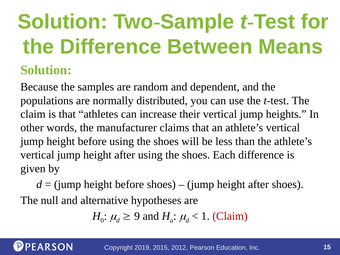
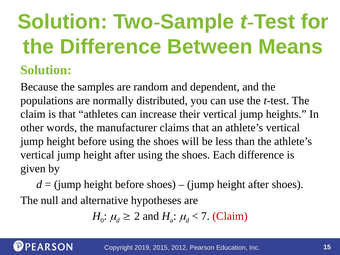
9: 9 -> 2 (137, 216)
1: 1 -> 7 (205, 216)
